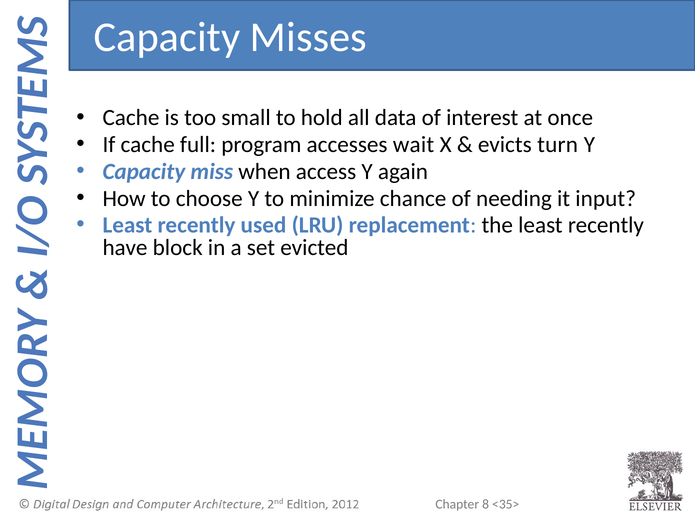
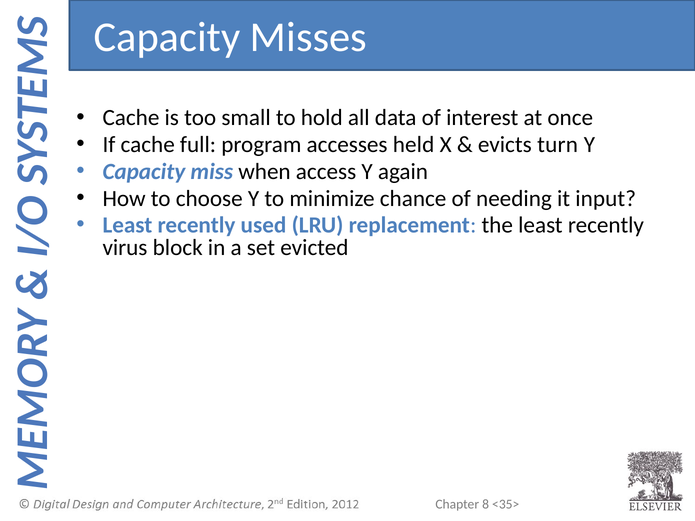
wait: wait -> held (414, 145)
have: have -> virus (125, 248)
